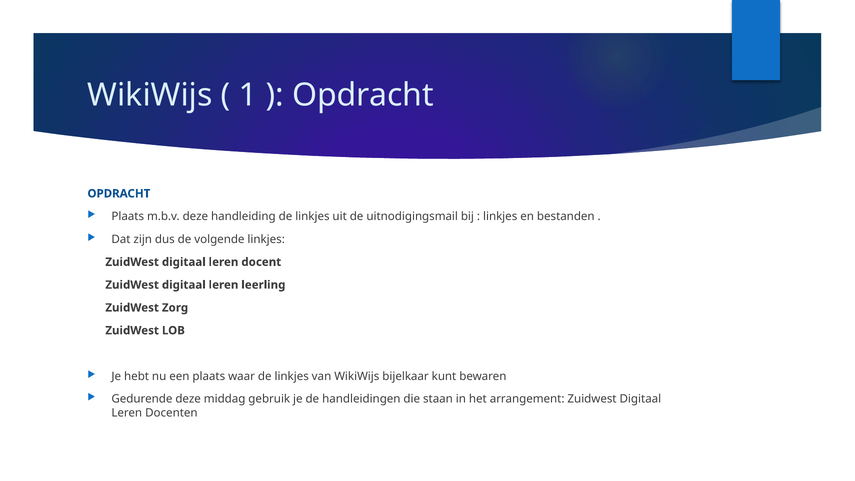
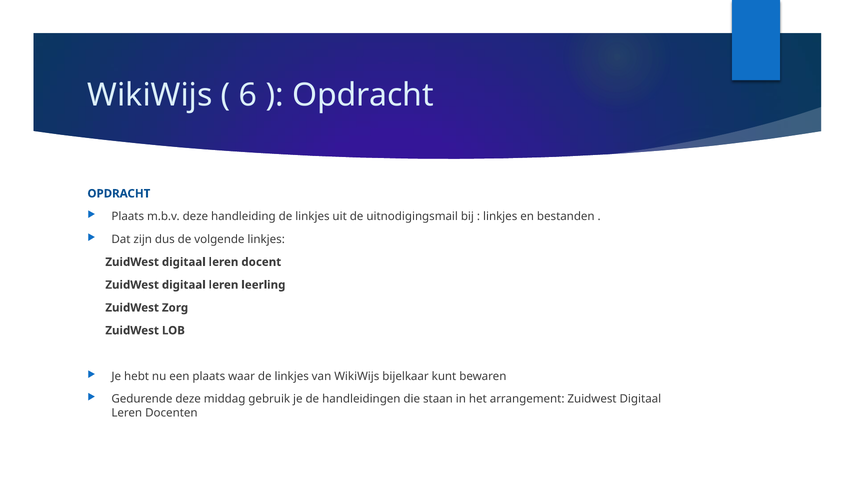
1: 1 -> 6 (248, 95)
